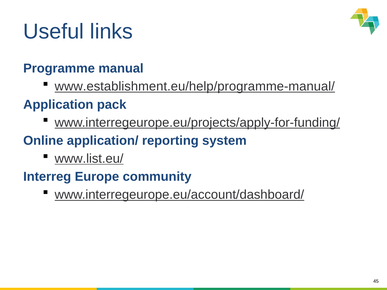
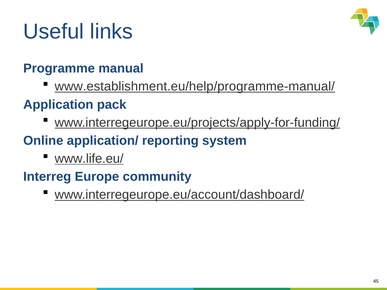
www.list.eu/: www.list.eu/ -> www.life.eu/ (89, 159)
